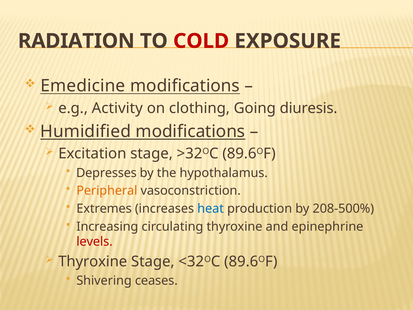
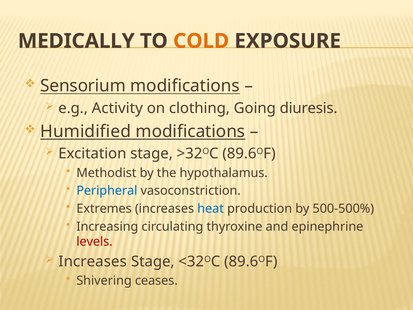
RADIATION: RADIATION -> MEDICALLY (76, 41)
COLD colour: red -> orange (201, 41)
Emedicine: Emedicine -> Sensorium (83, 86)
Depresses: Depresses -> Methodist (106, 173)
Peripheral colour: orange -> blue (107, 191)
208-500%: 208-500% -> 500-500% (343, 208)
Thyroxine: Thyroxine -> Increases (93, 261)
